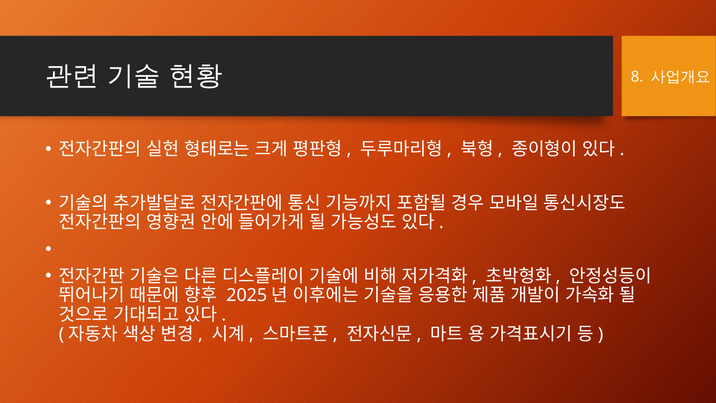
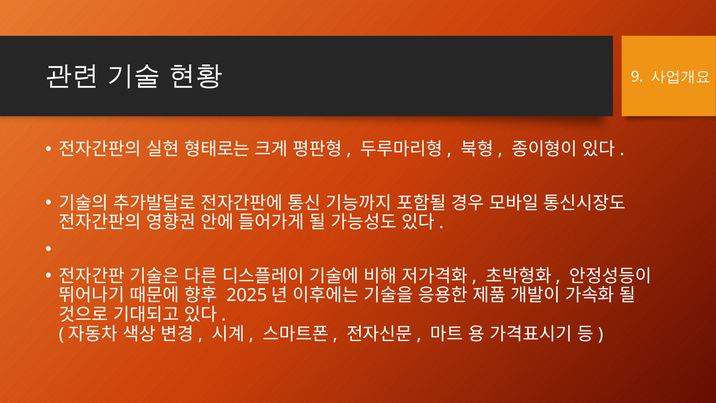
8: 8 -> 9 (637, 77)
